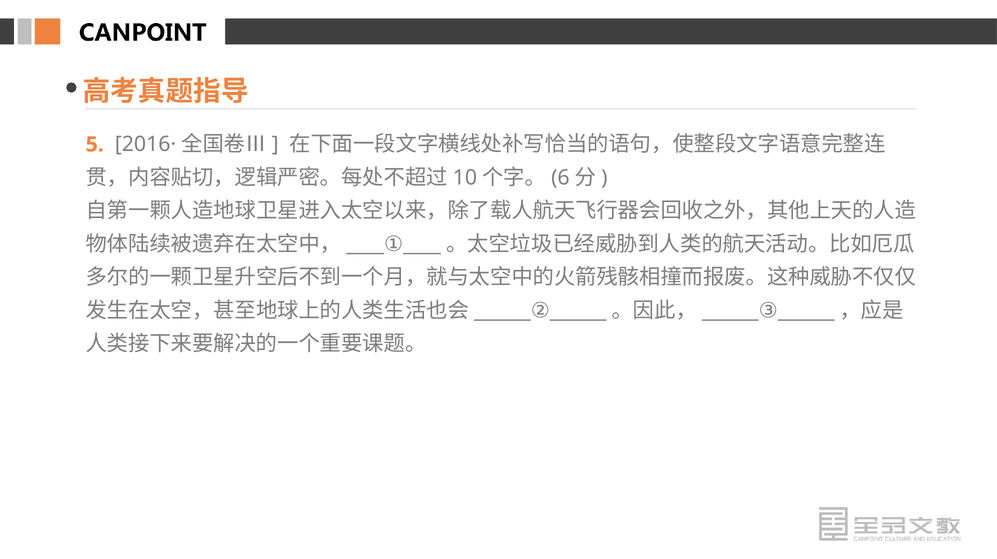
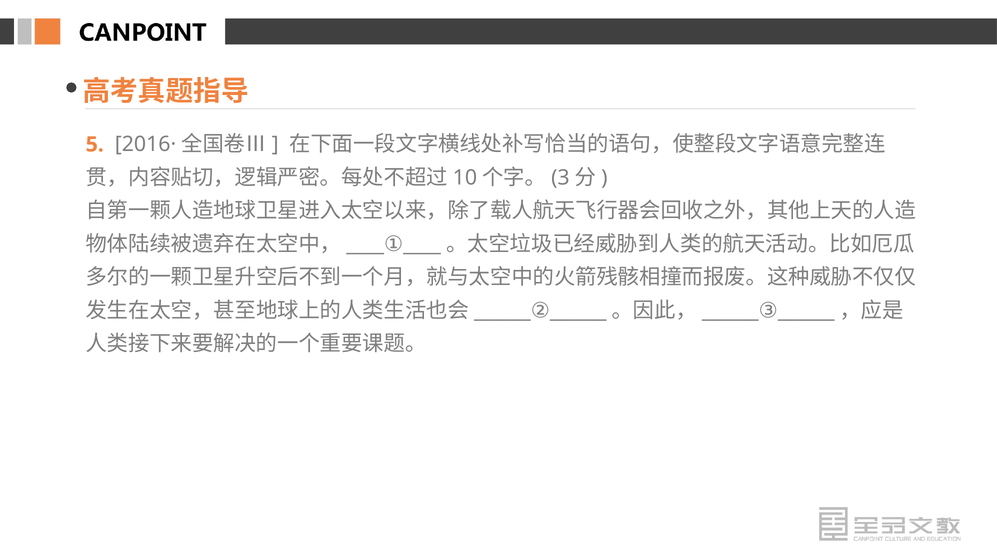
6: 6 -> 3 (560, 178)
